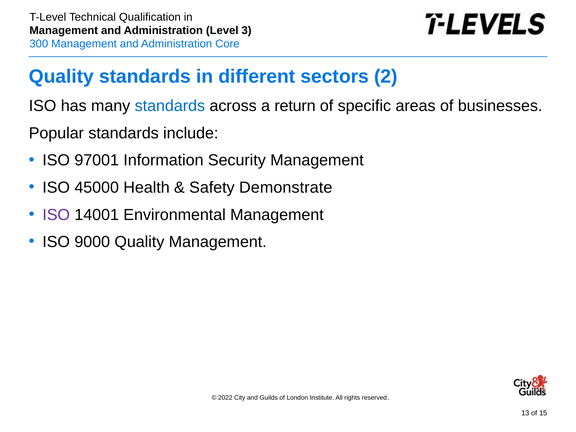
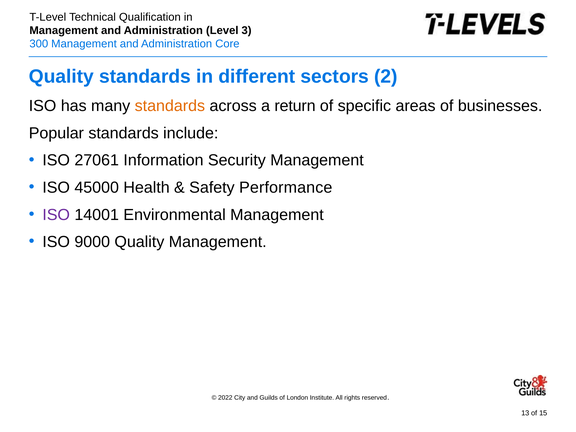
standards colour: blue -> orange (170, 106)
97001: 97001 -> 27061 (97, 160)
Demonstrate: Demonstrate -> Performance (286, 188)
